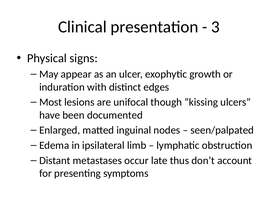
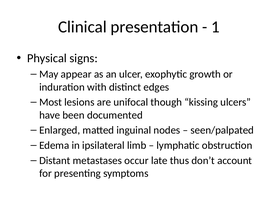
3: 3 -> 1 (215, 27)
